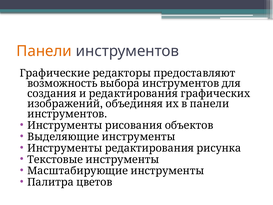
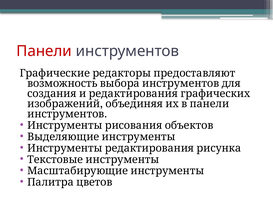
Панели colour: orange -> red (44, 51)
